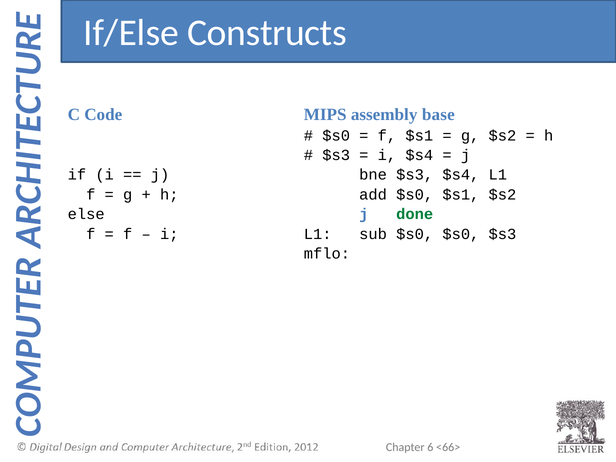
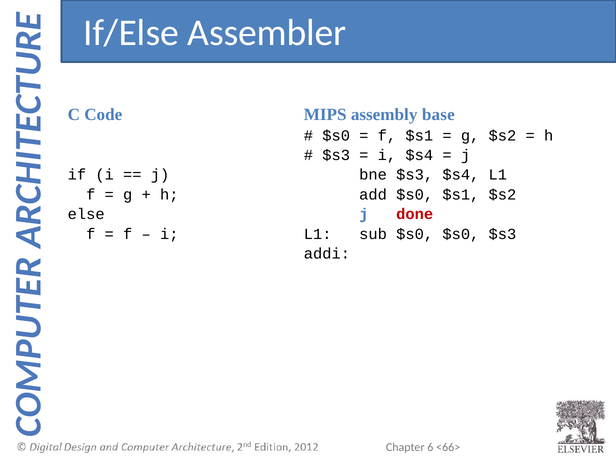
Constructs: Constructs -> Assembler (267, 33)
done colour: green -> red (415, 214)
mflo: mflo -> addi (327, 254)
